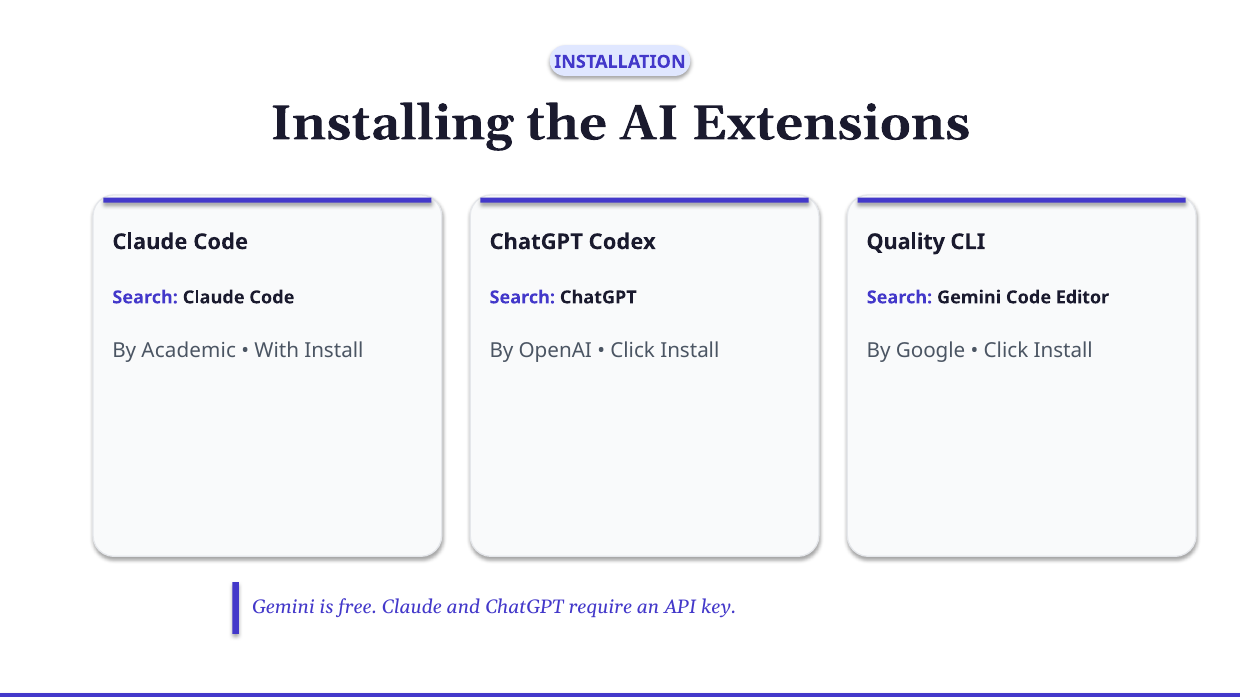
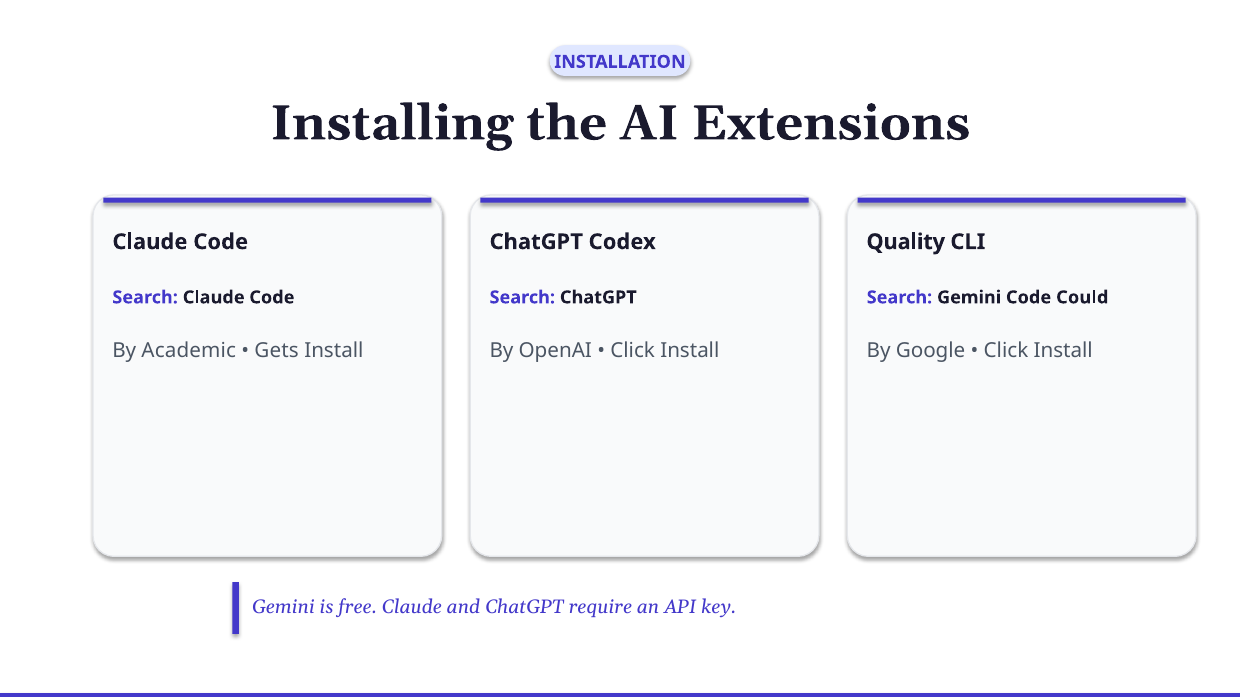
Editor: Editor -> Could (1082, 298)
With: With -> Gets (277, 351)
